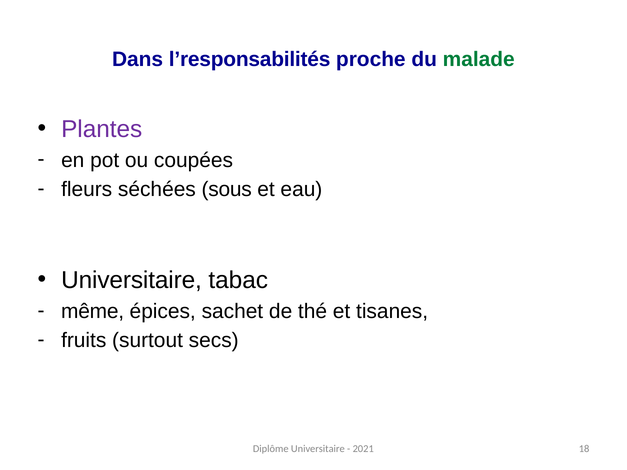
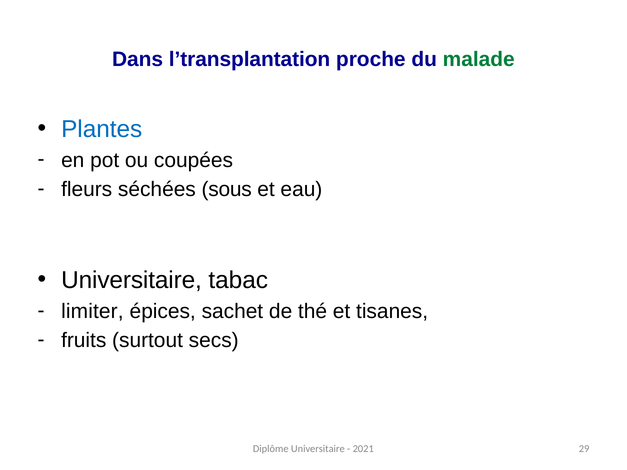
l’responsabilités: l’responsabilités -> l’transplantation (250, 59)
Plantes colour: purple -> blue (102, 129)
même: même -> limiter (92, 311)
18: 18 -> 29 (584, 449)
